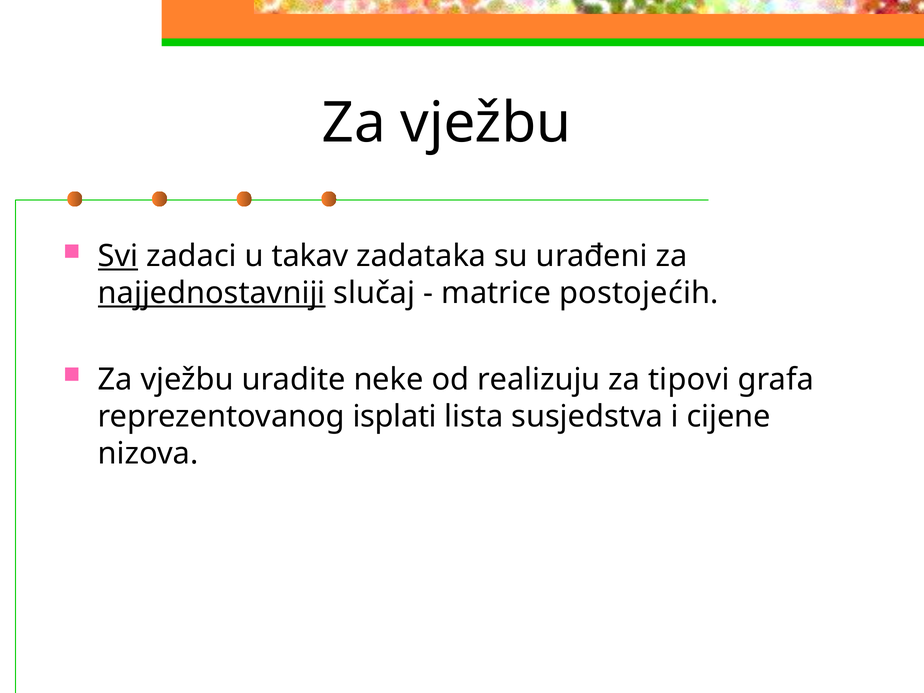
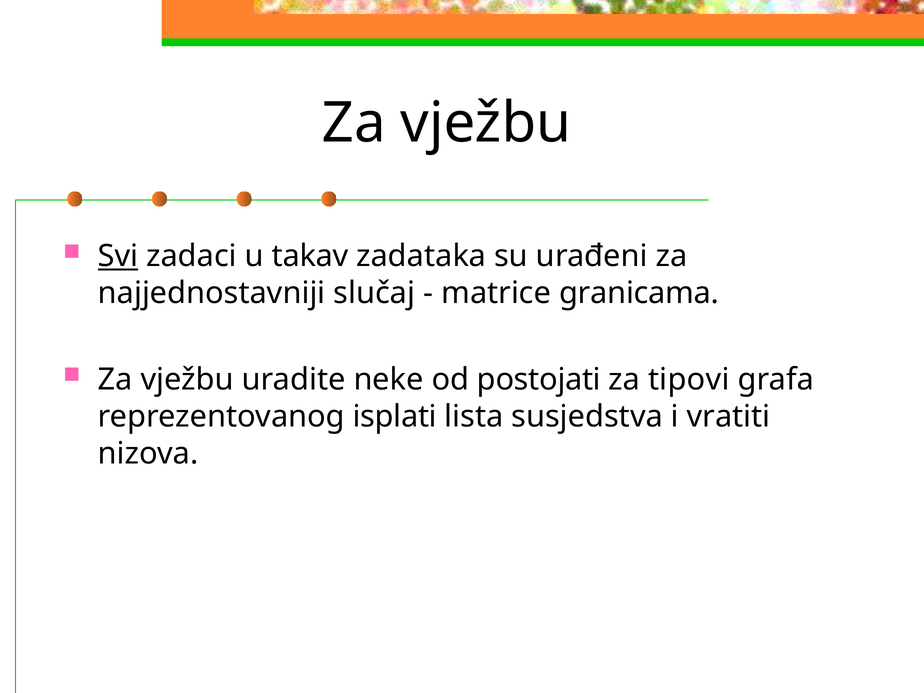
najjednostavniji underline: present -> none (212, 293)
postojećih: postojećih -> granicama (639, 293)
realizuju: realizuju -> postojati (539, 379)
cijene: cijene -> vratiti (729, 416)
